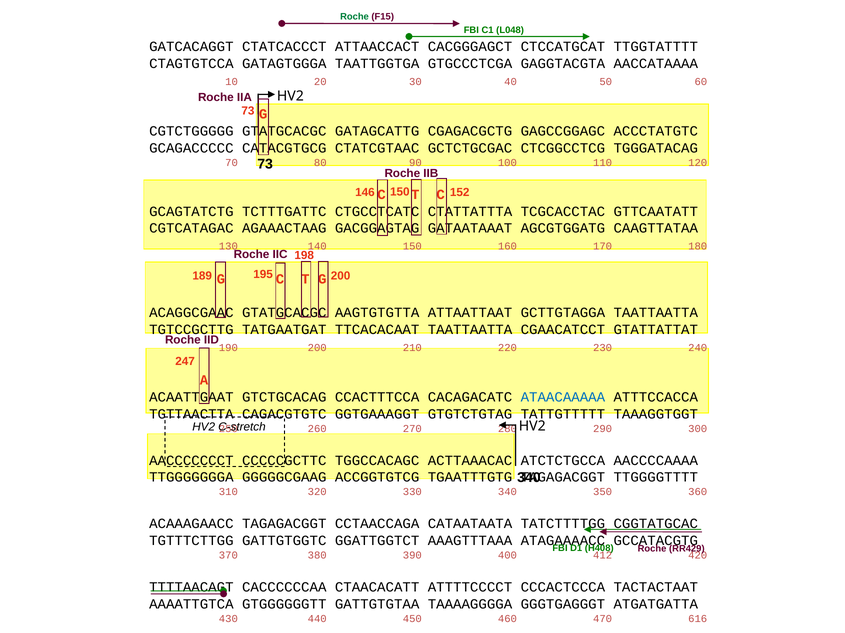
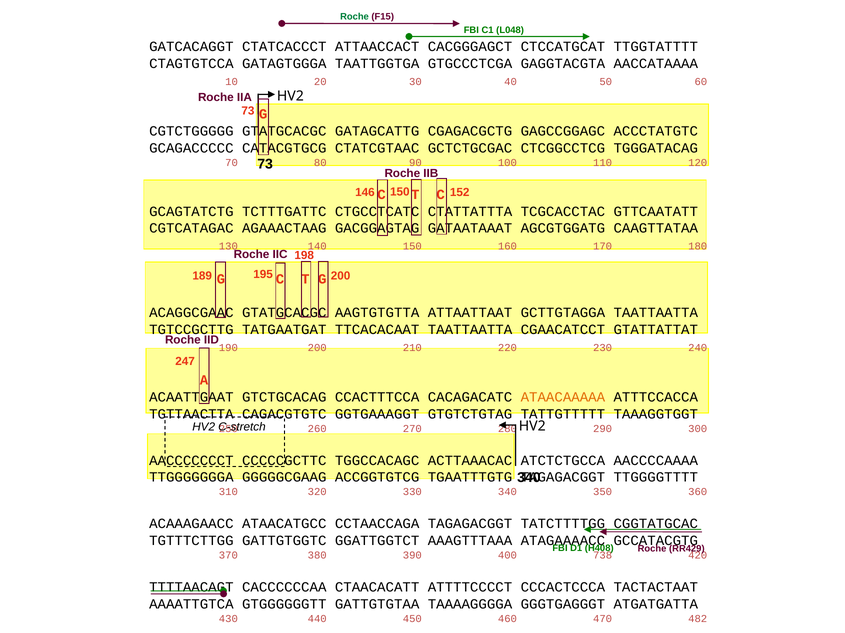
ATAACAAAAA colour: blue -> orange (563, 398)
ACAAAGAACC TAGAGACGGT: TAGAGACGGT -> ATAACATGCC (284, 524)
CCTAACCAGA CATAATAATA: CATAATAATA -> TAGAGACGGT (470, 524)
412: 412 -> 738 (603, 556)
616: 616 -> 482 (698, 619)
